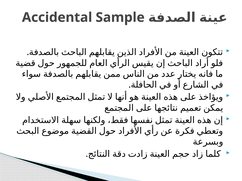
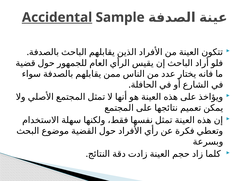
Accidental underline: none -> present (57, 17)
